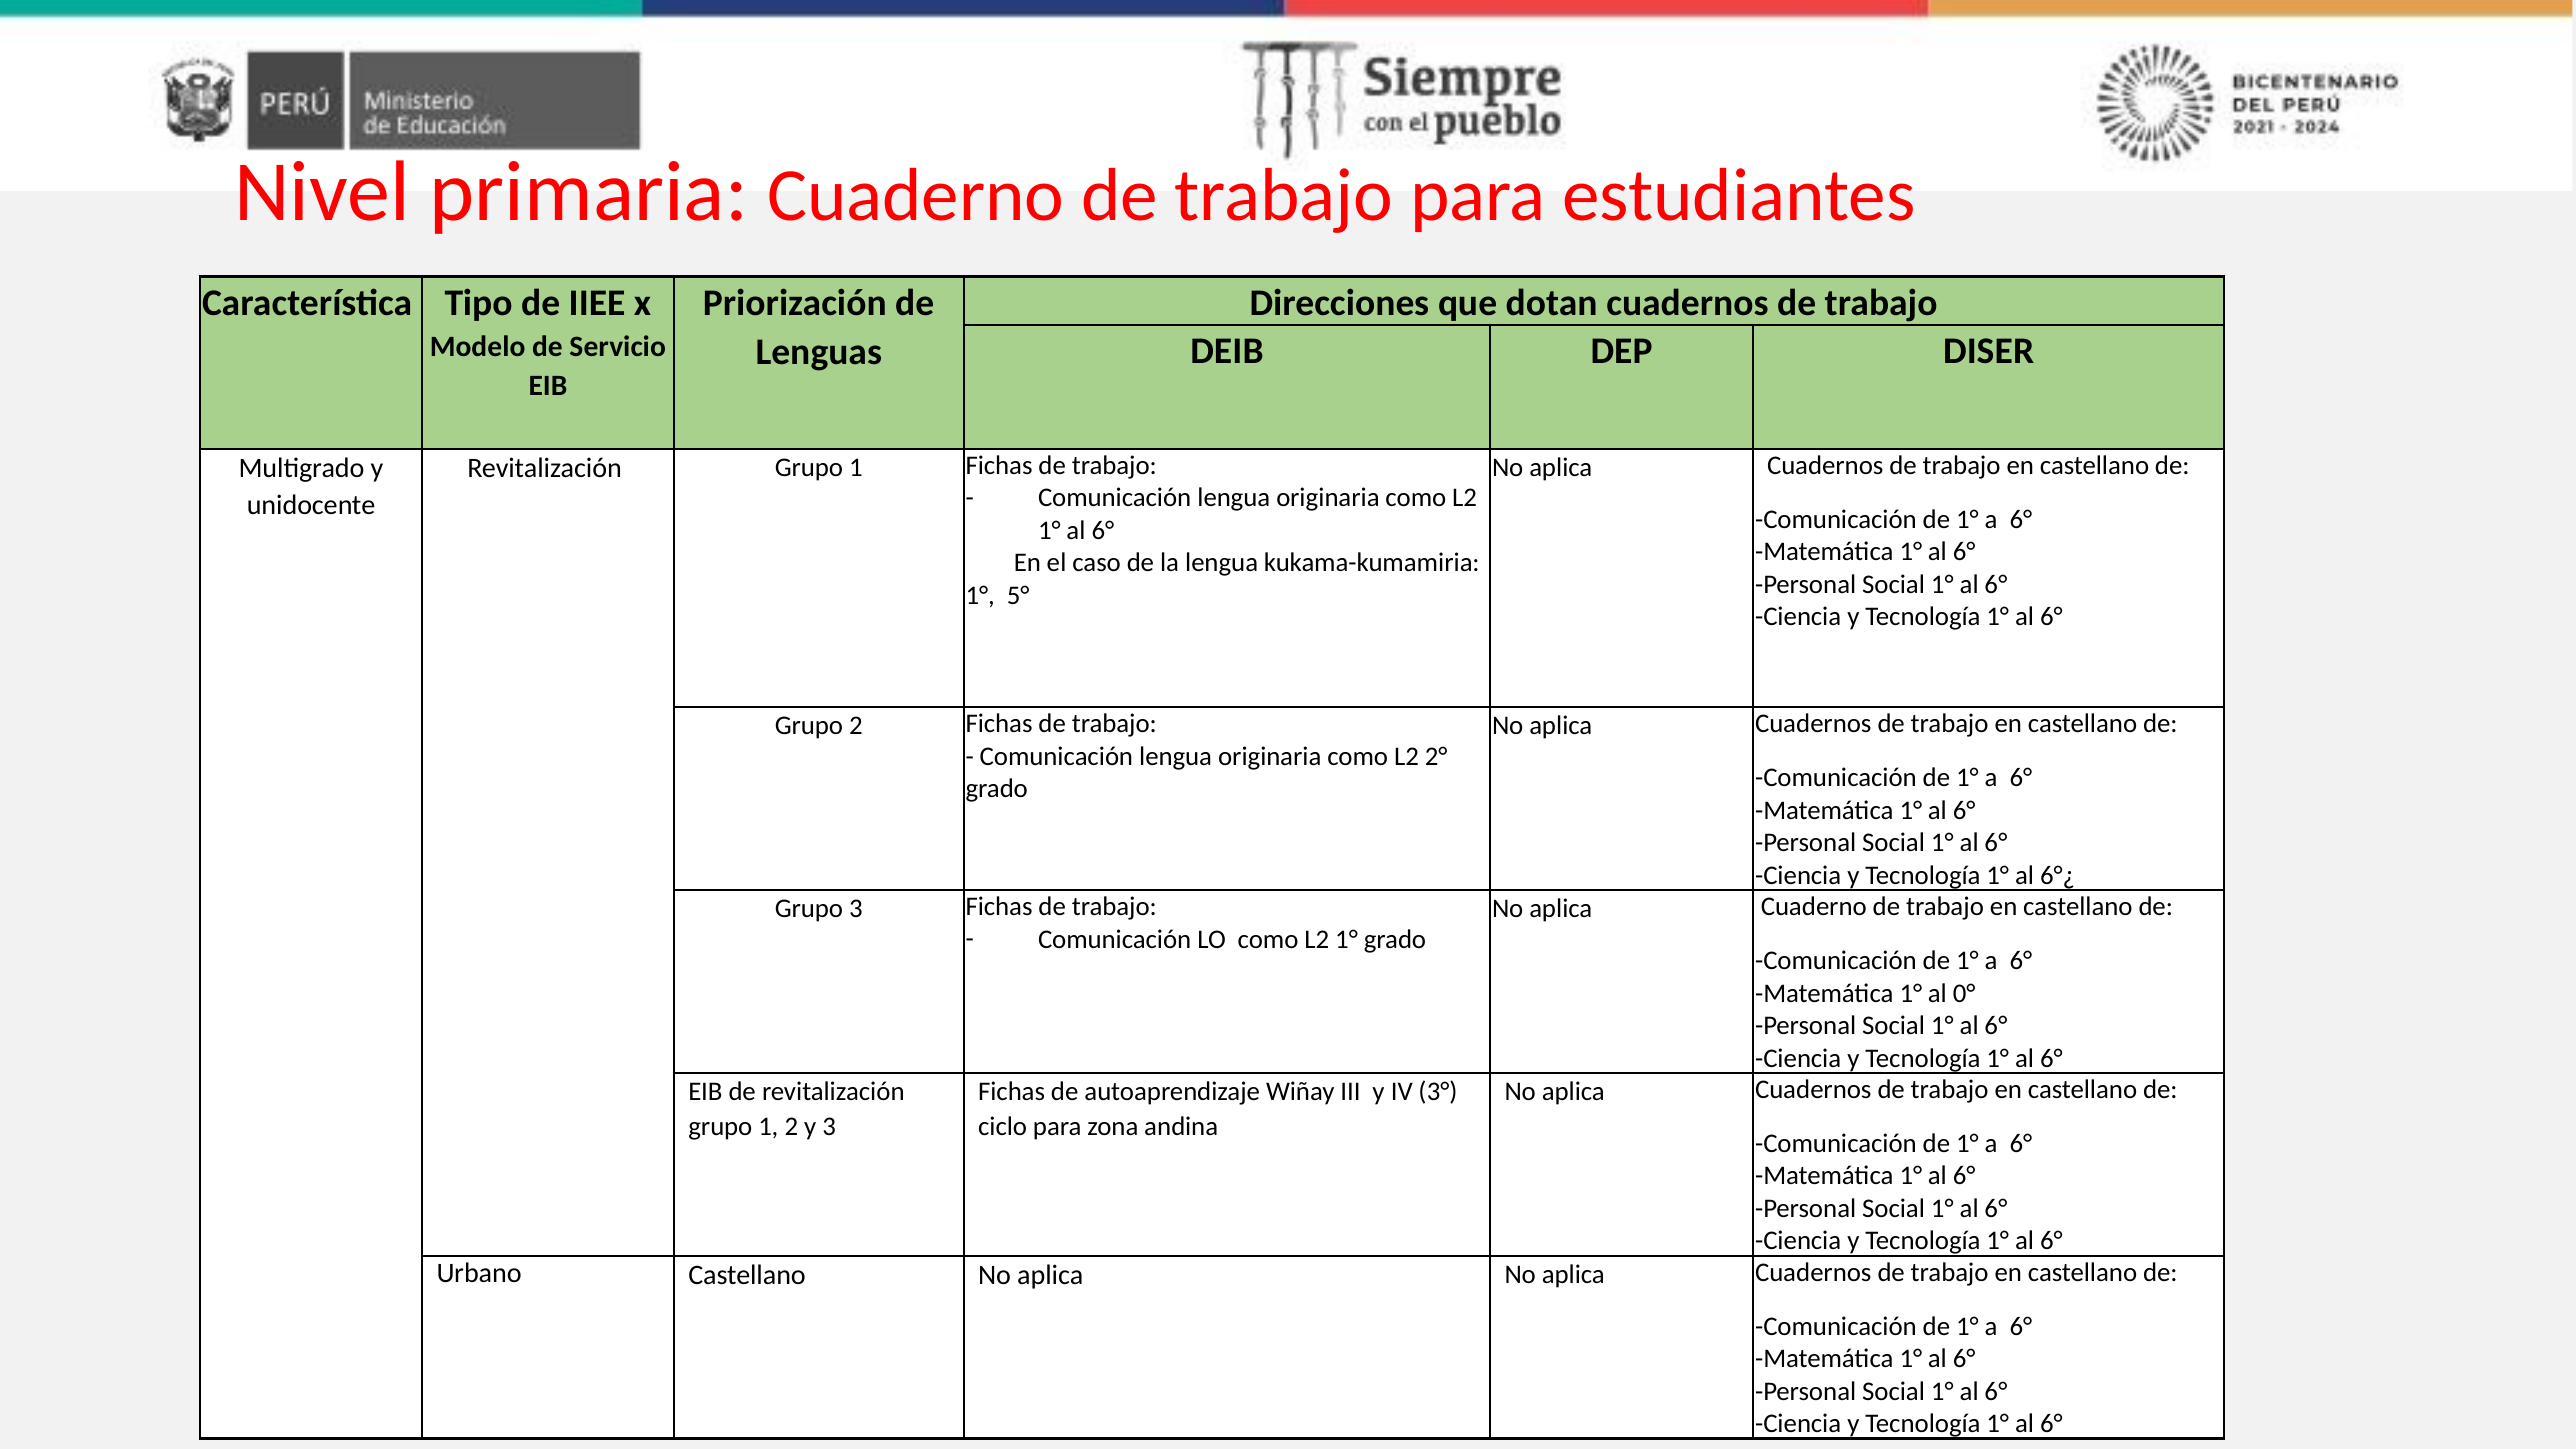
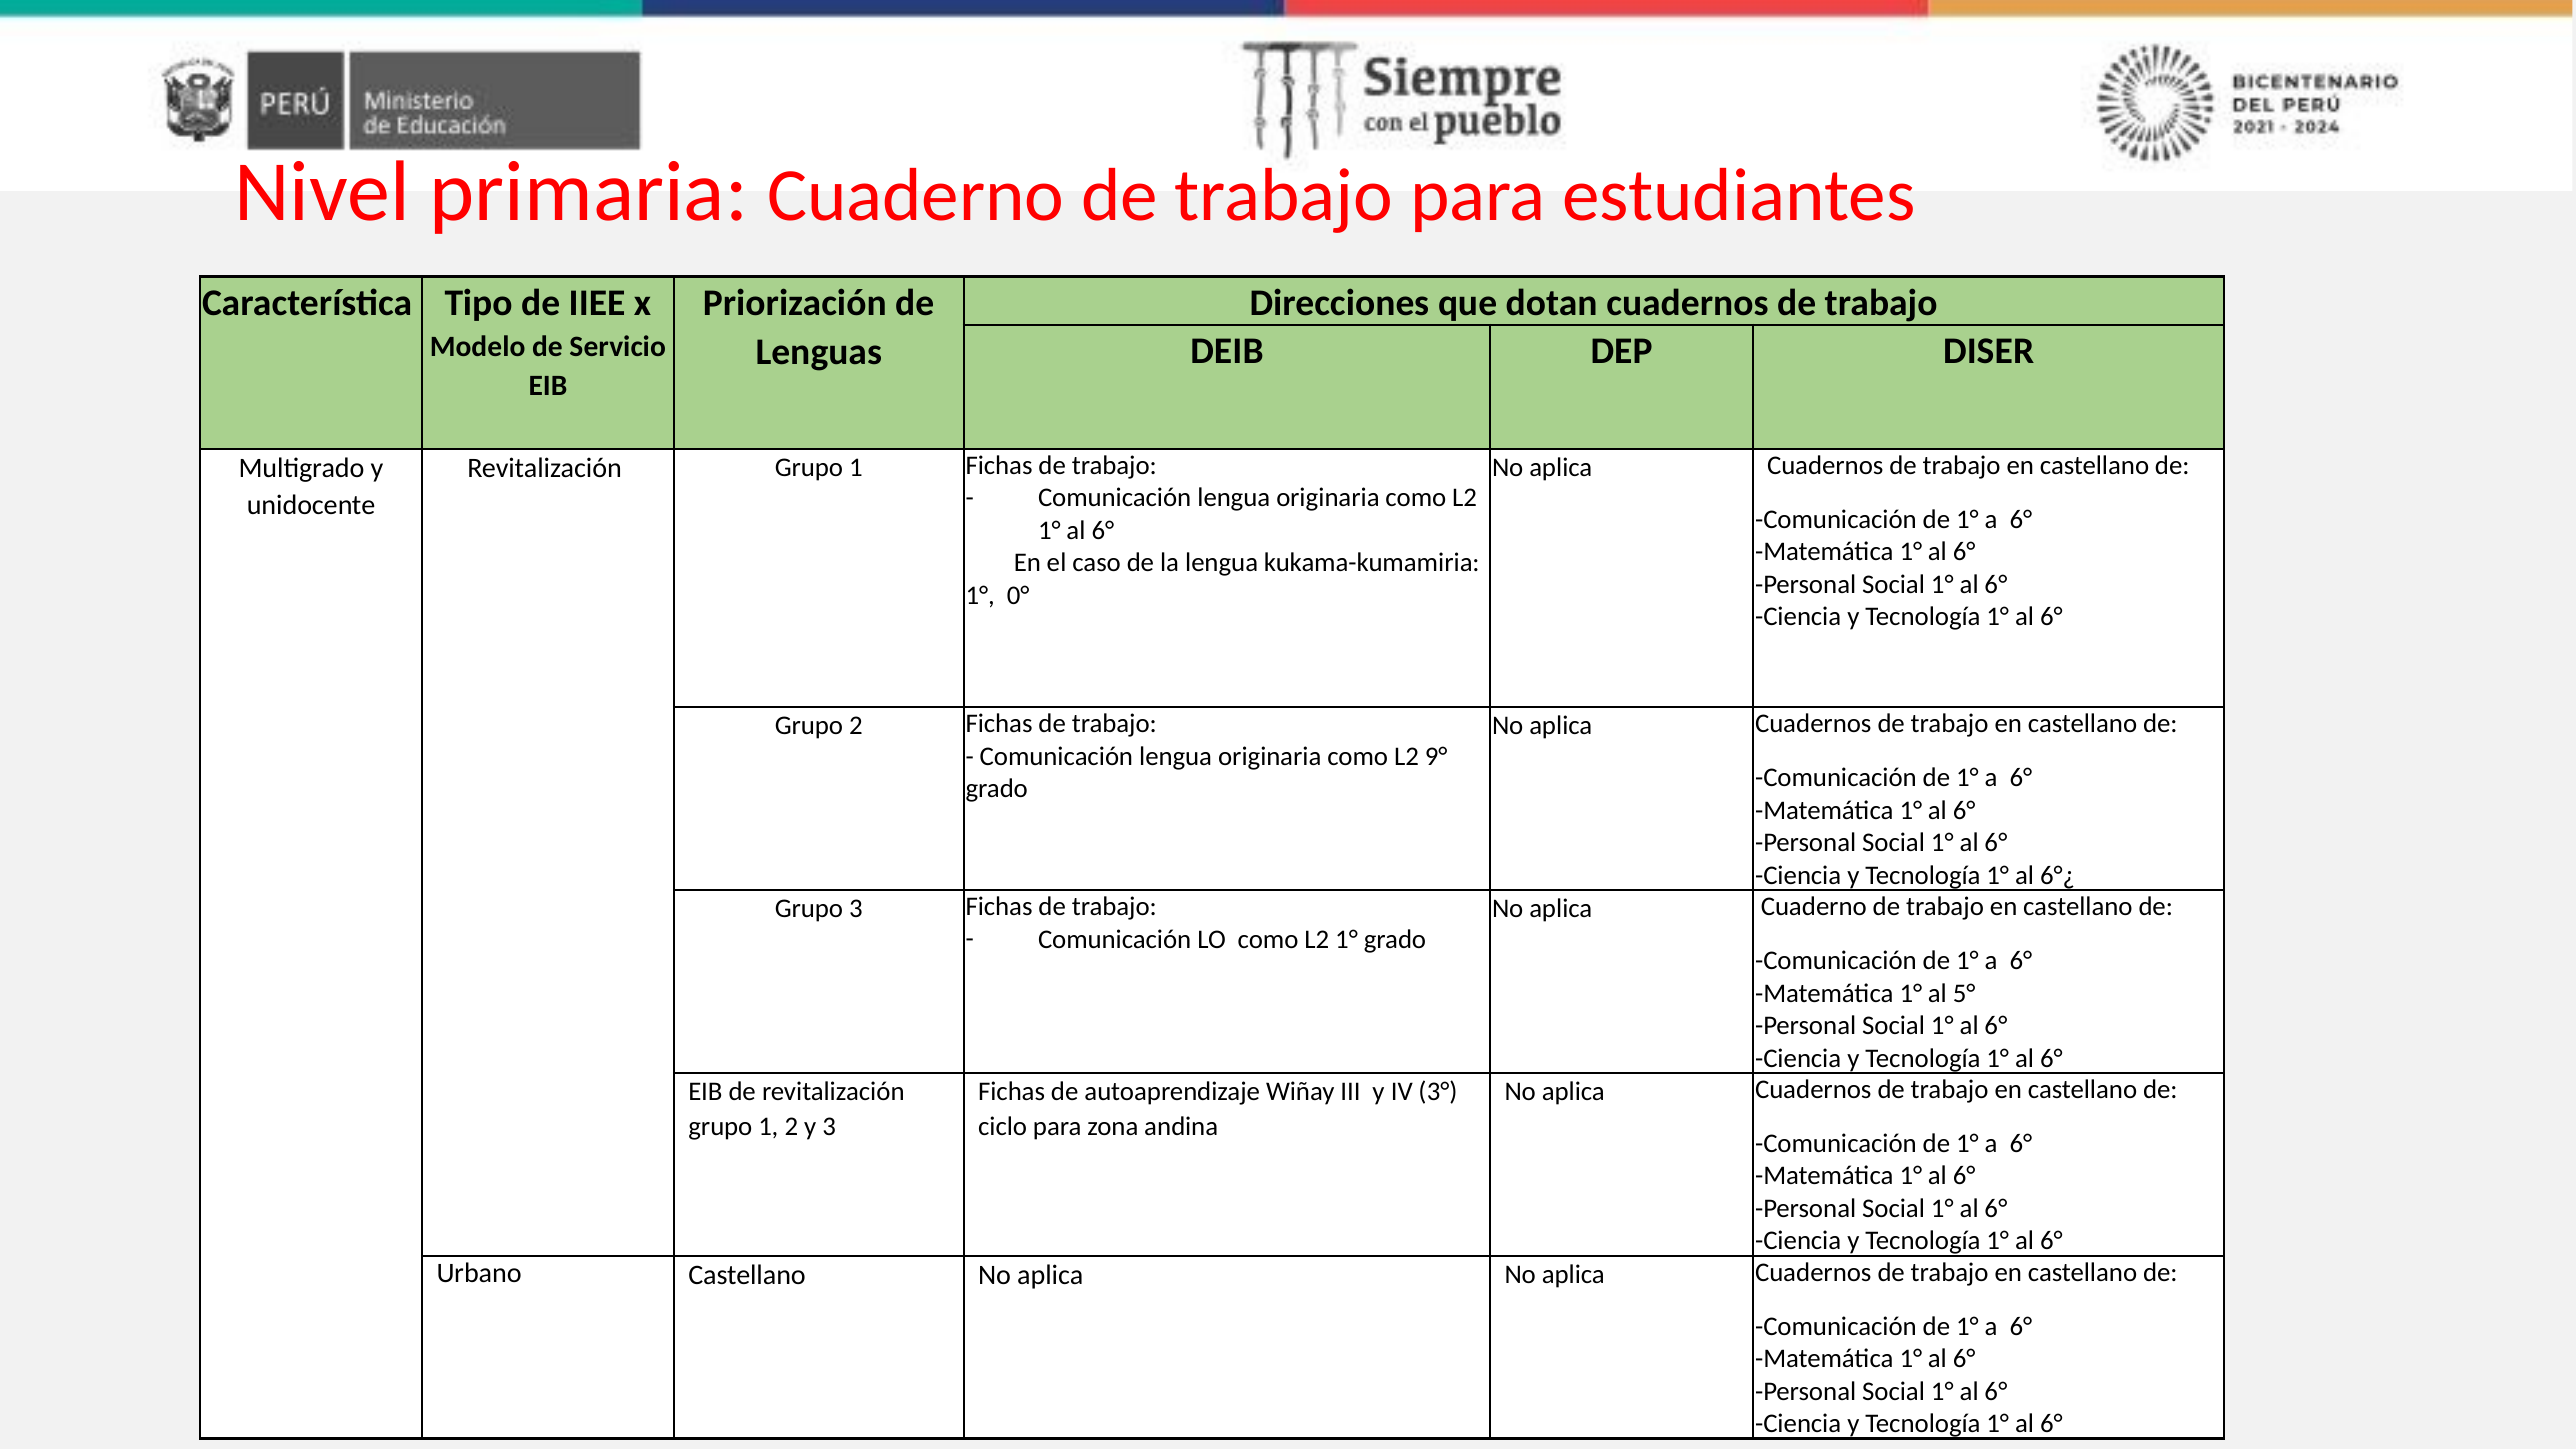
5°: 5° -> 0° (1018, 596)
2°: 2° -> 9° (1436, 756)
0°: 0° -> 5° (1964, 993)
